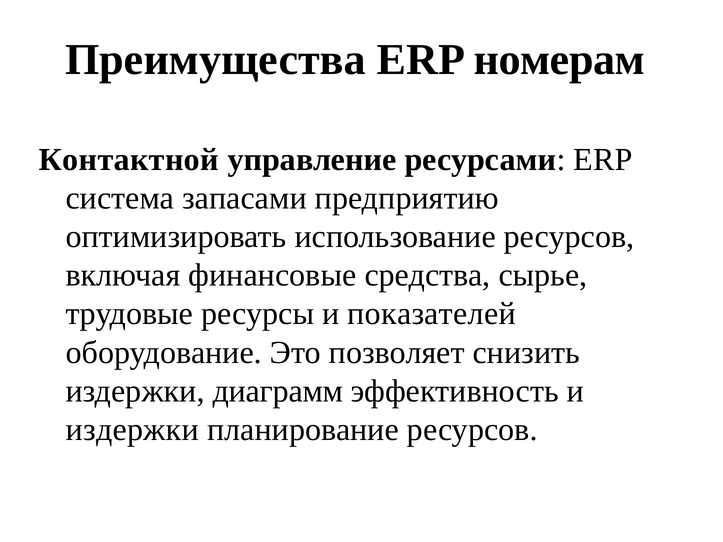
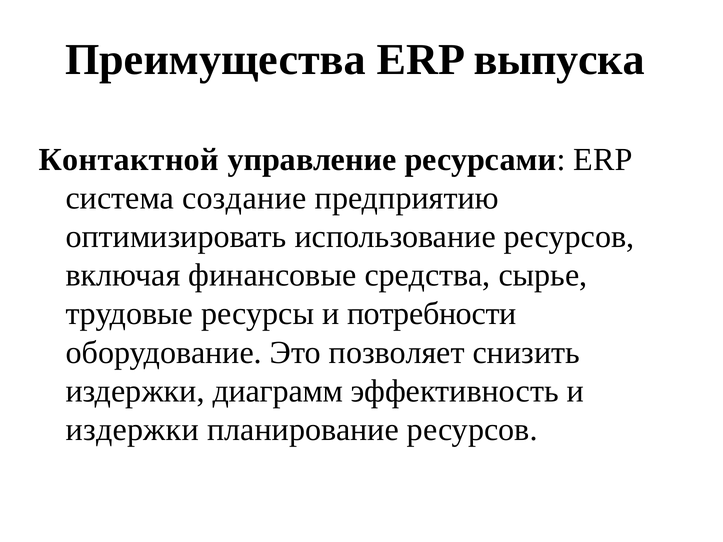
номерам: номерам -> выпуска (559, 60)
запасами: запасами -> создание (244, 198)
показателей: показателей -> потребности (432, 314)
